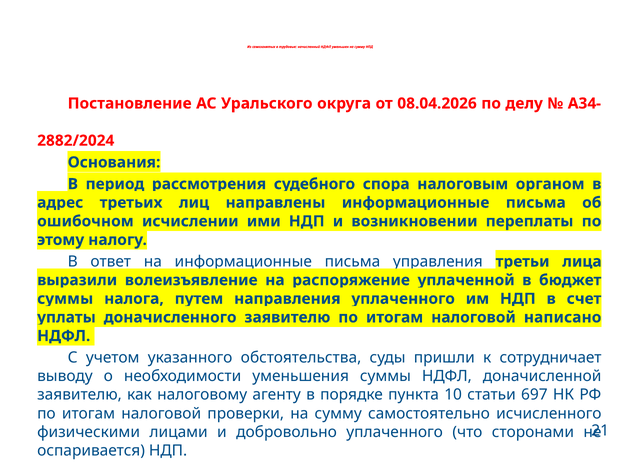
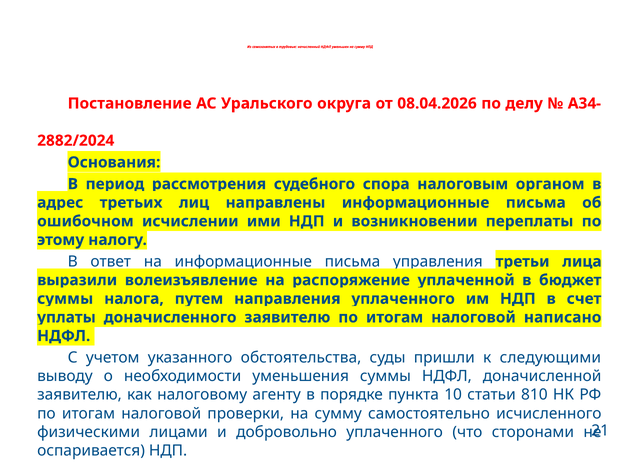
сотрудничает: сотрудничает -> следующими (550, 358)
697: 697 -> 810 (534, 395)
